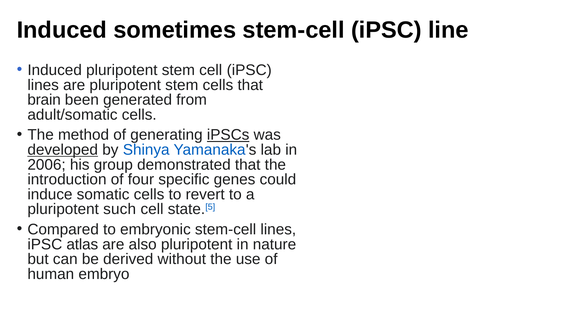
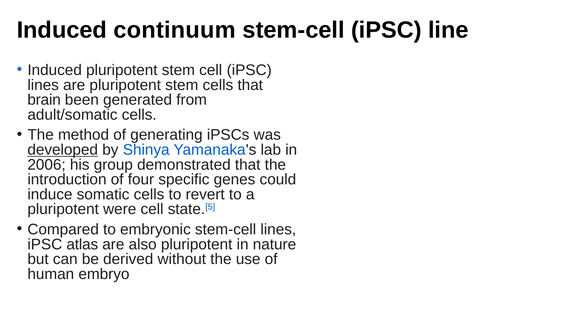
sometimes: sometimes -> continuum (175, 30)
iPSCs underline: present -> none (228, 135)
such: such -> were (120, 209)
